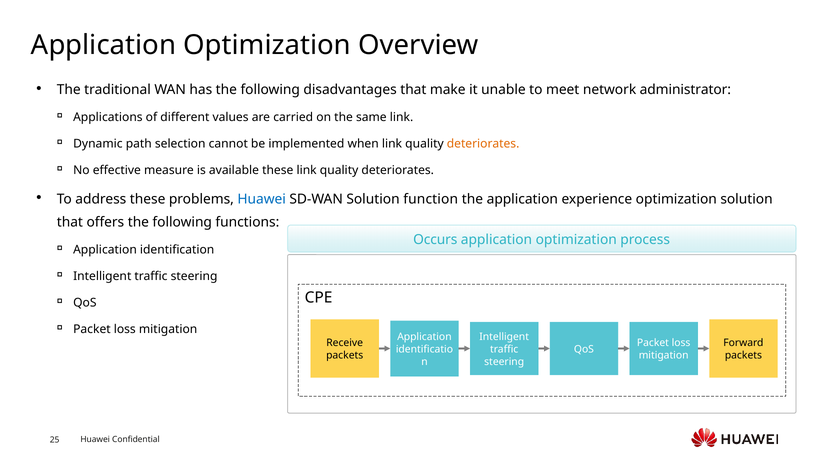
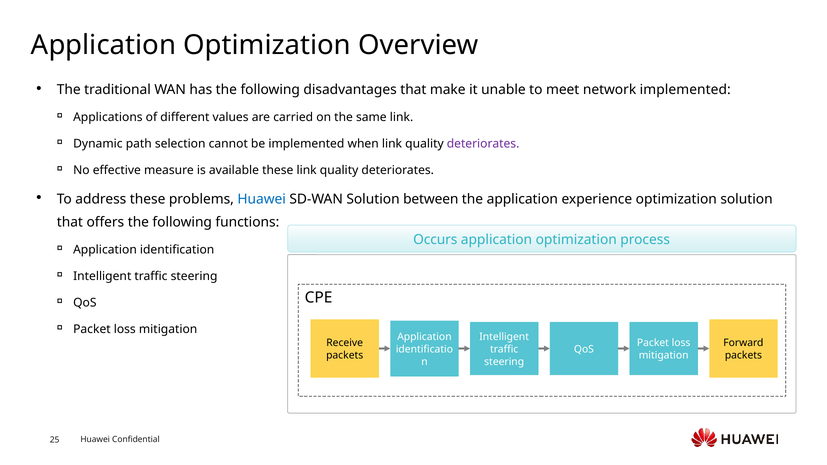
network administrator: administrator -> implemented (685, 90)
deteriorates colour: orange -> purple (483, 144)
function: function -> between (431, 199)
